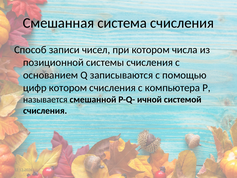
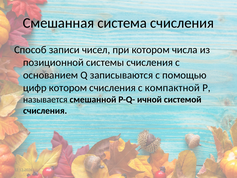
компьютера: компьютера -> компактной (172, 88)
